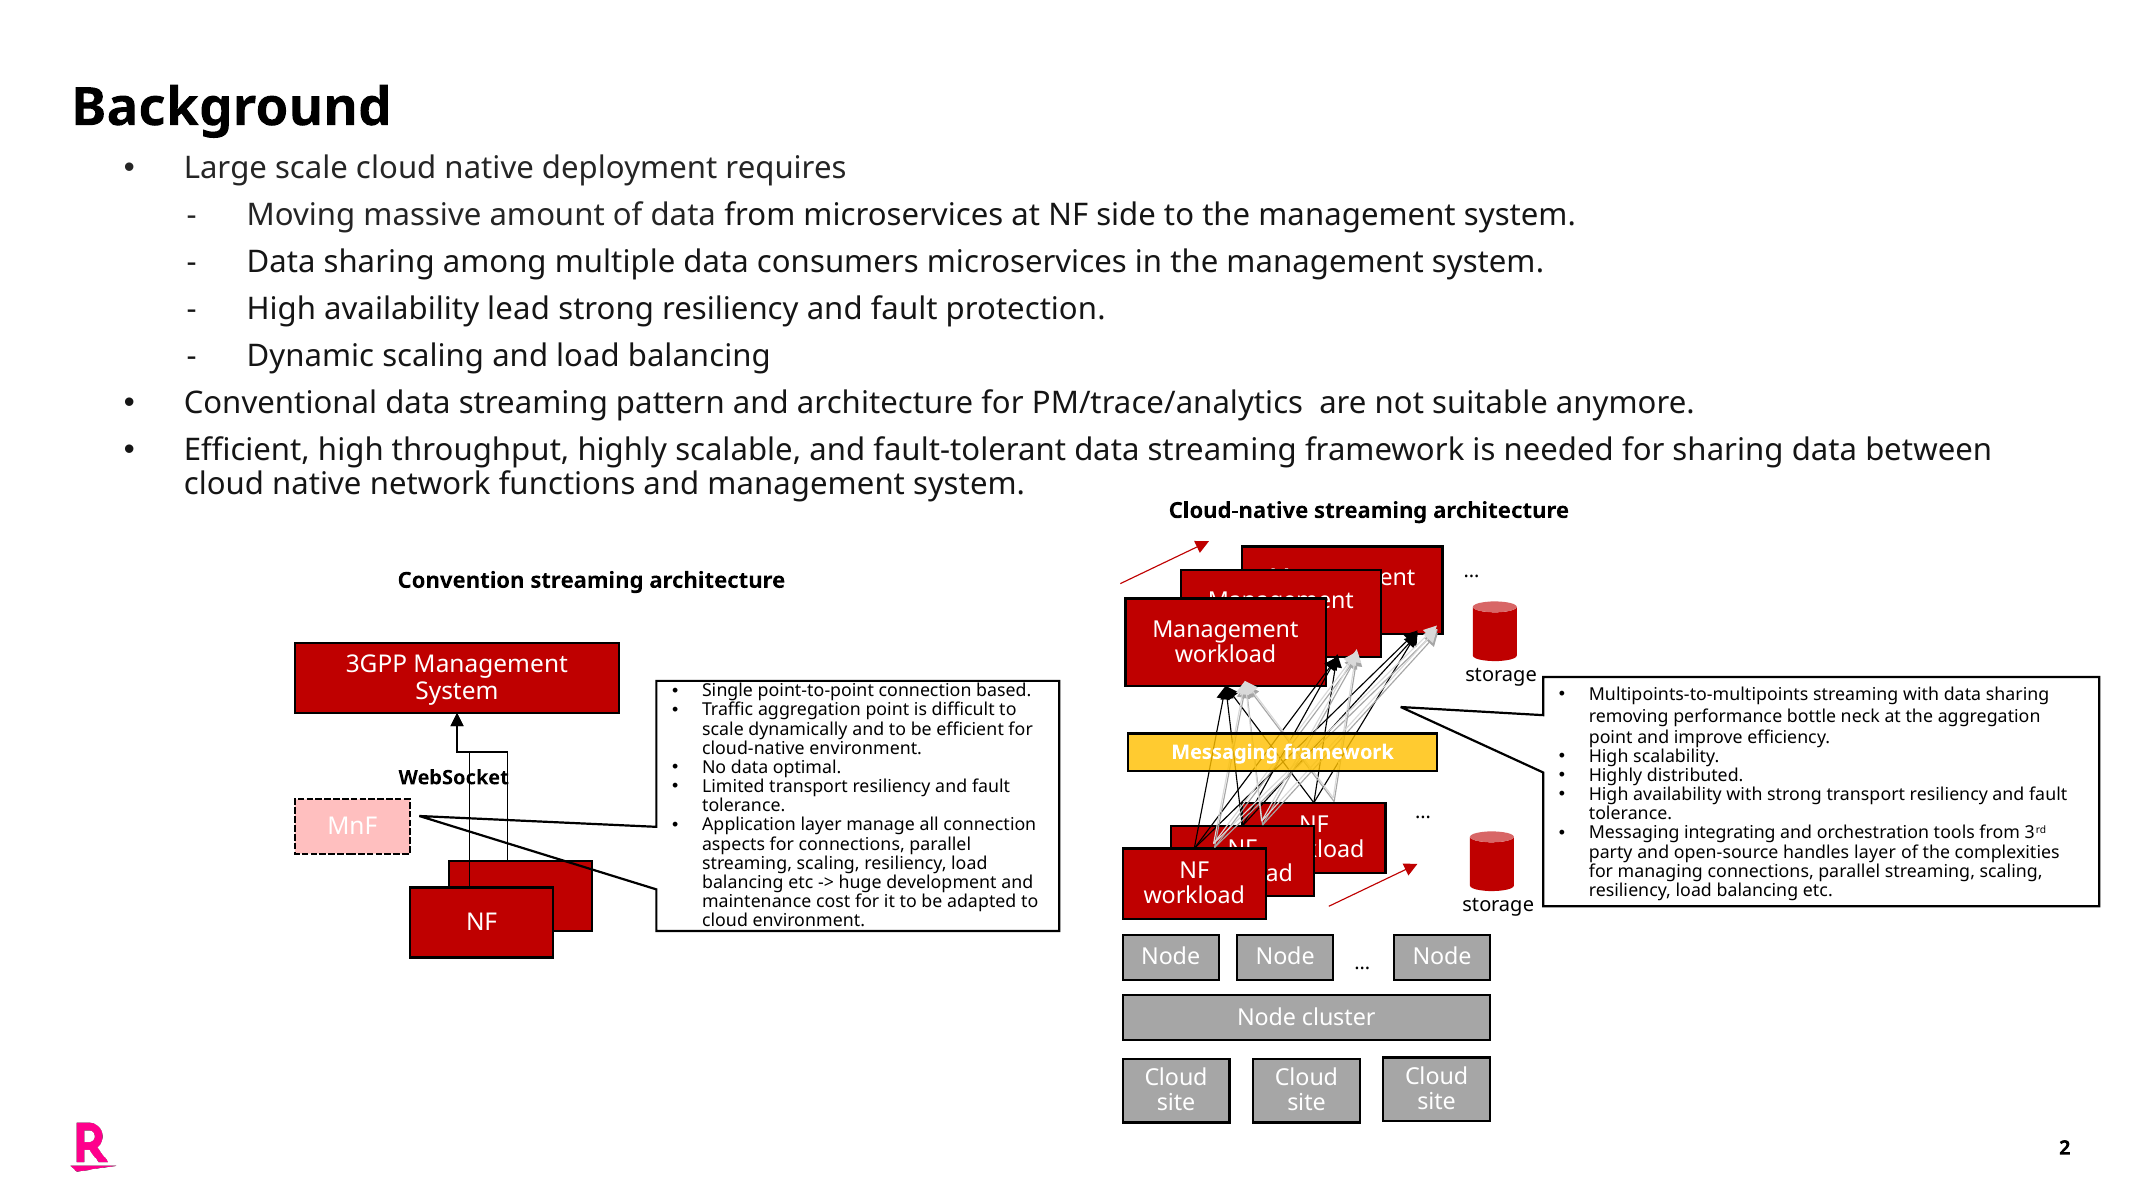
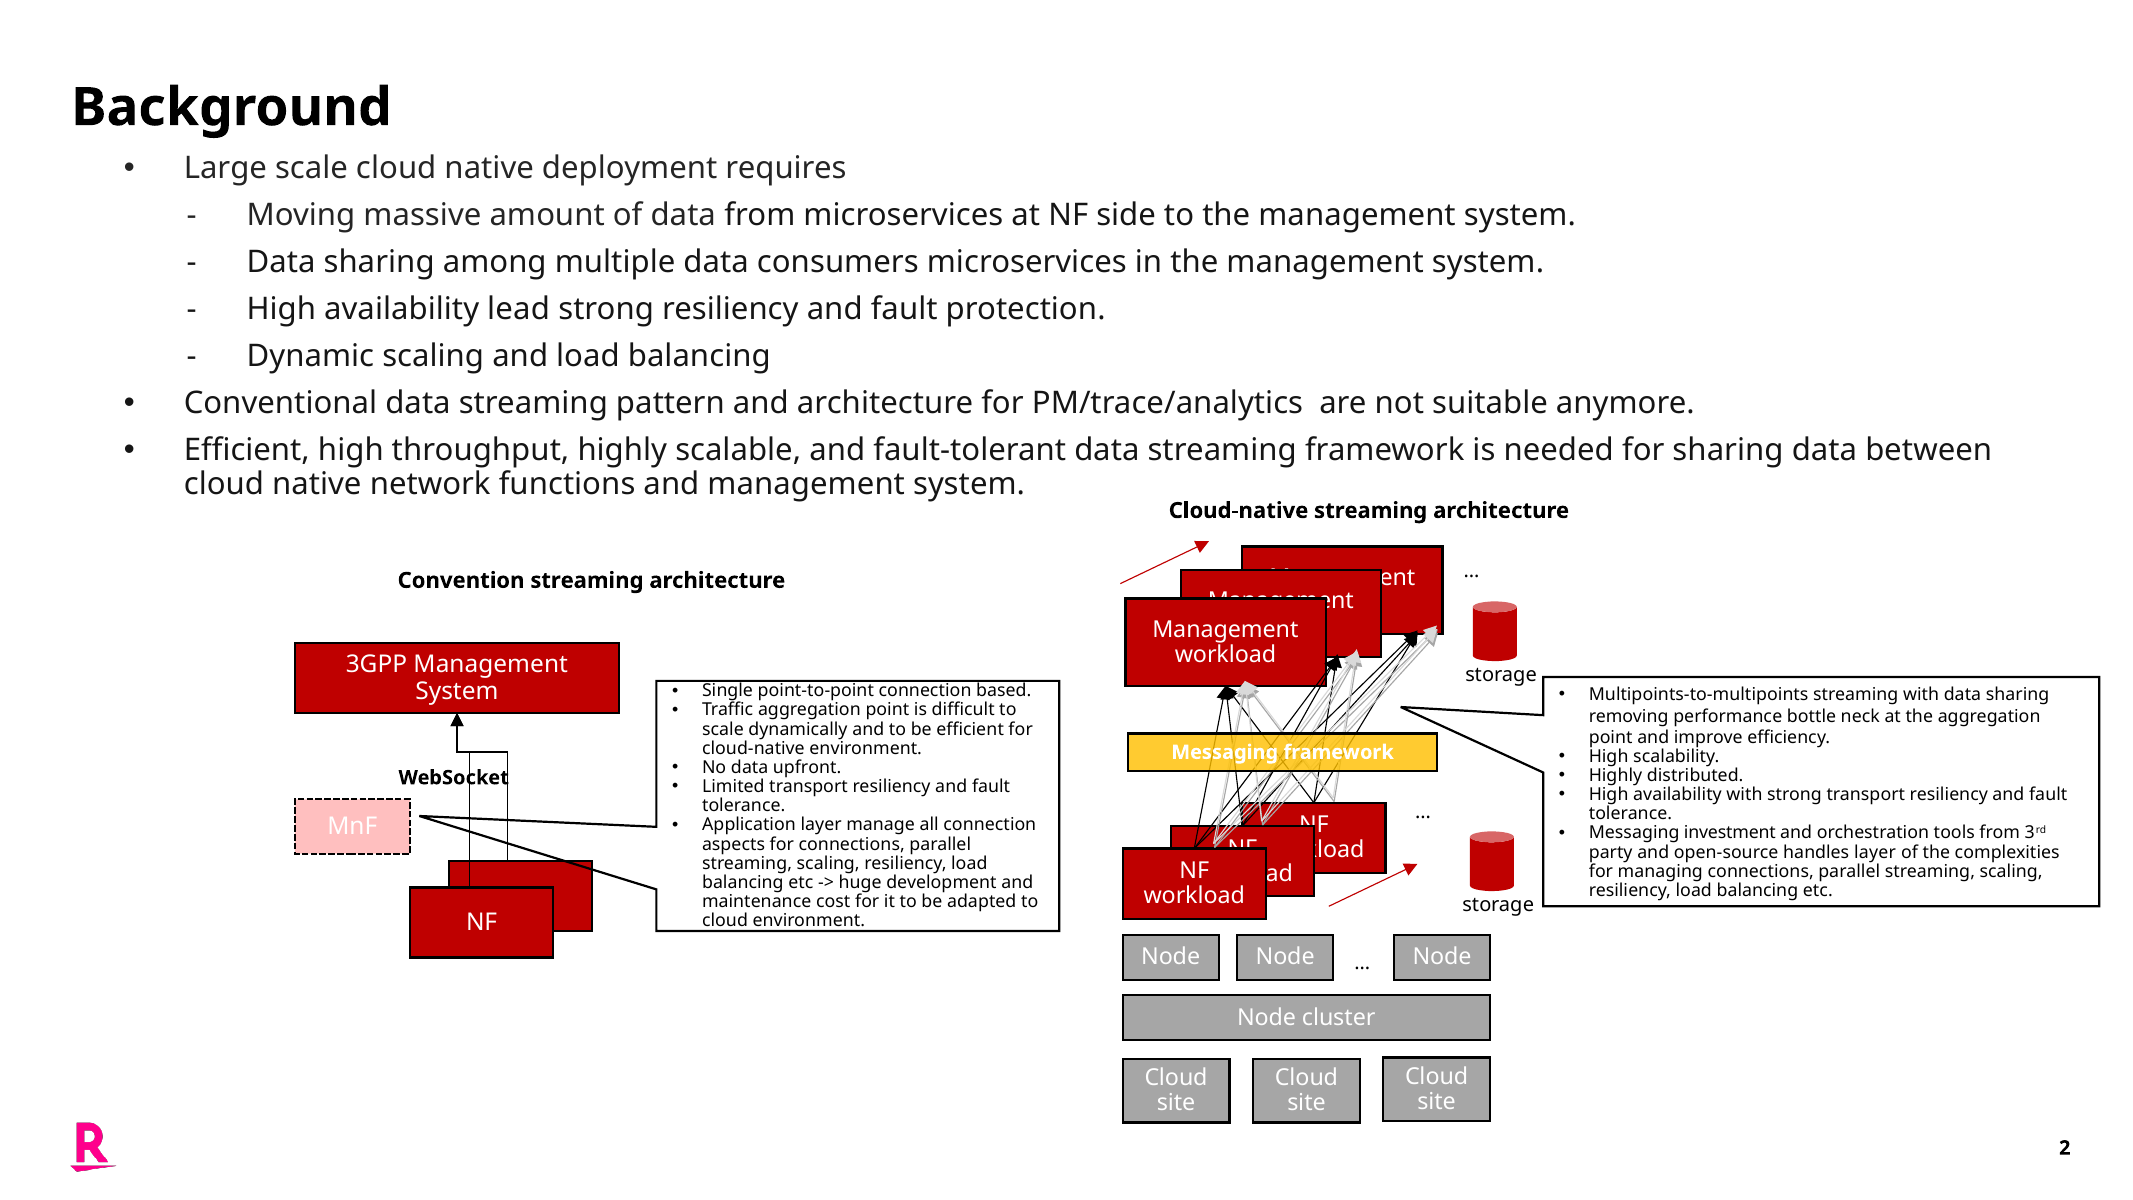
optimal: optimal -> upfront (807, 767)
integrating: integrating -> investment (1730, 833)
